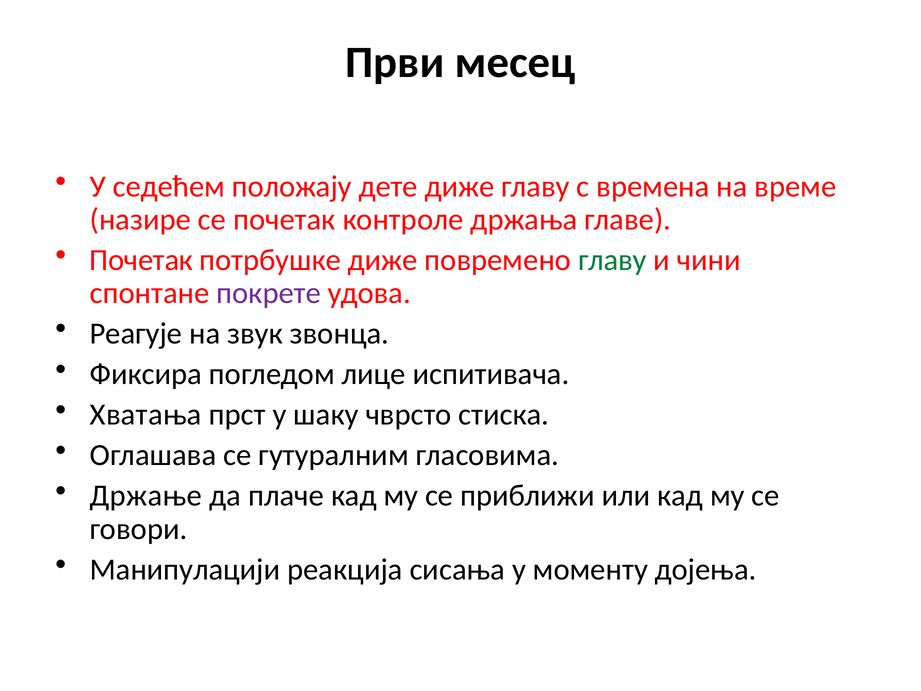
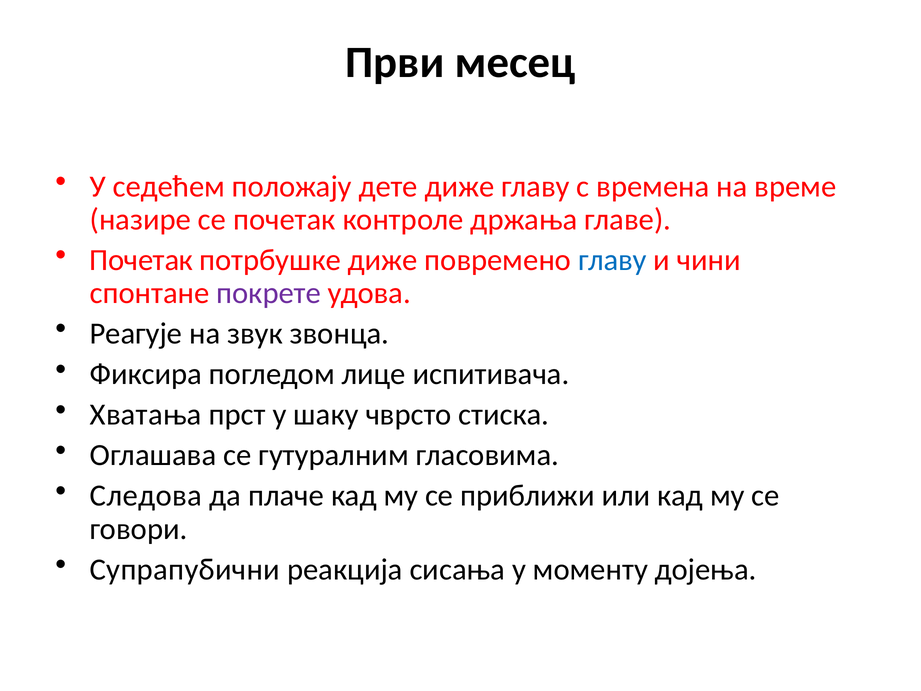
главу colour: green -> blue (612, 260)
Држање: Држање -> Следова (146, 496)
Манипулацији: Манипулацији -> Супрапубични (185, 569)
